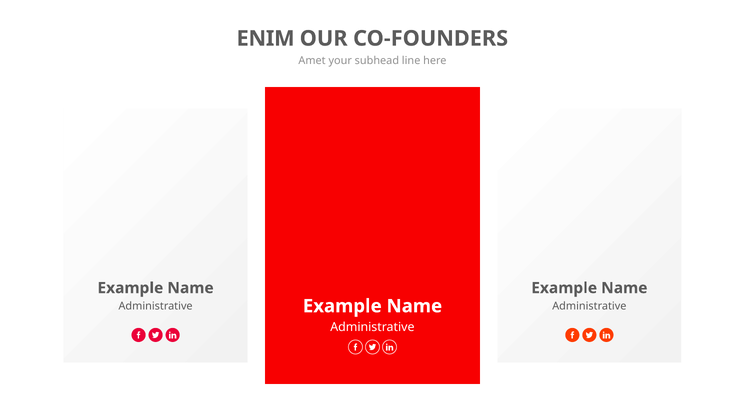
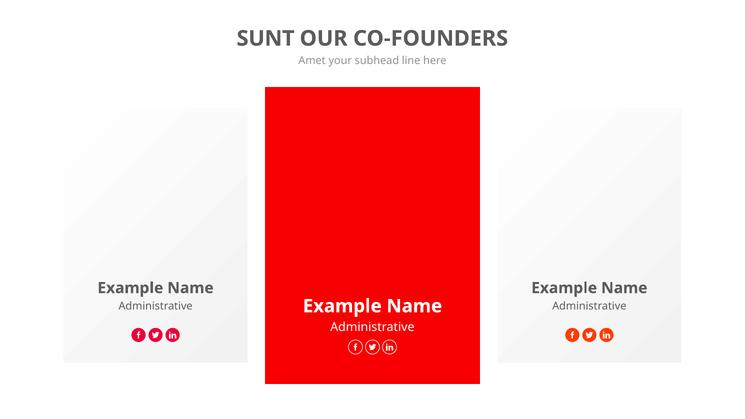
ENIM: ENIM -> SUNT (266, 38)
